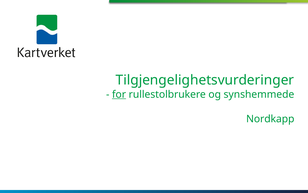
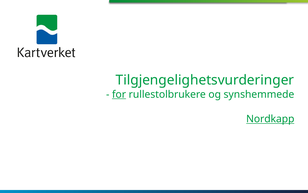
Nordkapp underline: none -> present (270, 119)
